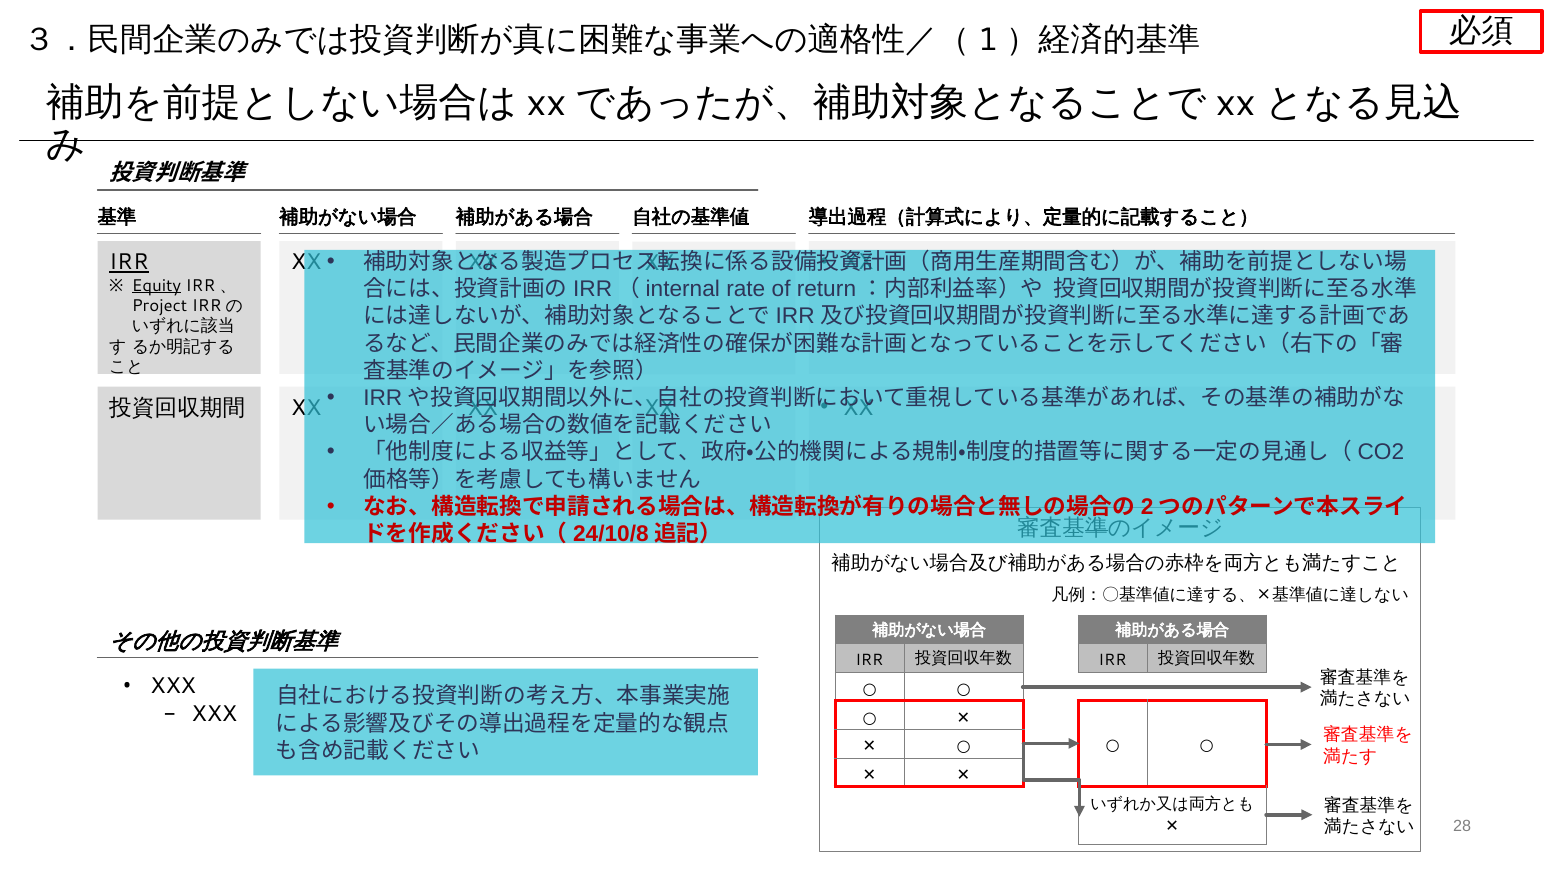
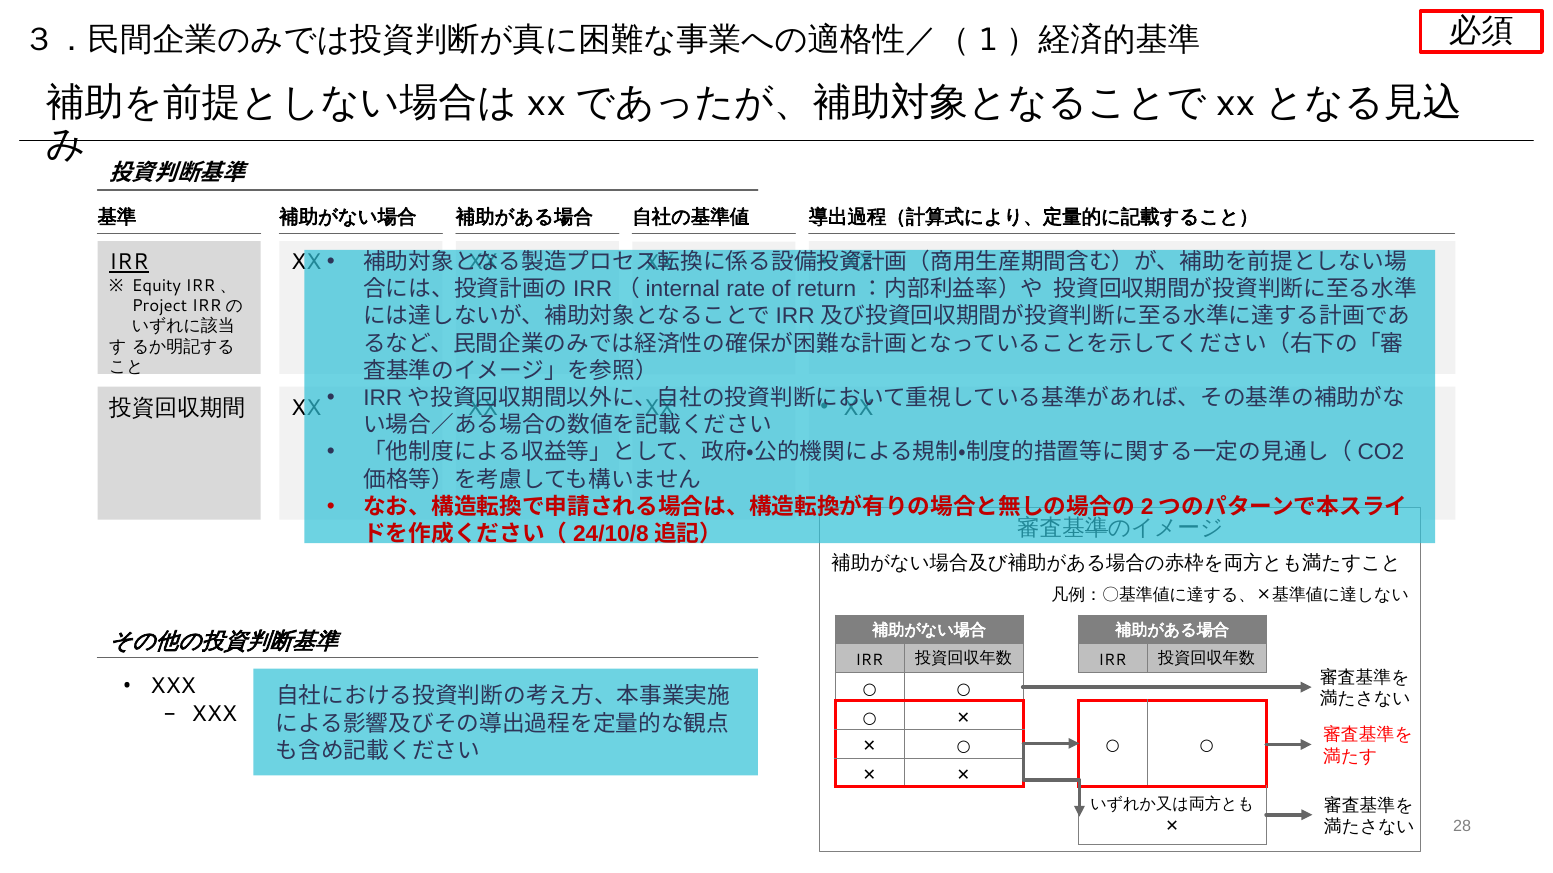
Equity underline: present -> none (157, 286)
